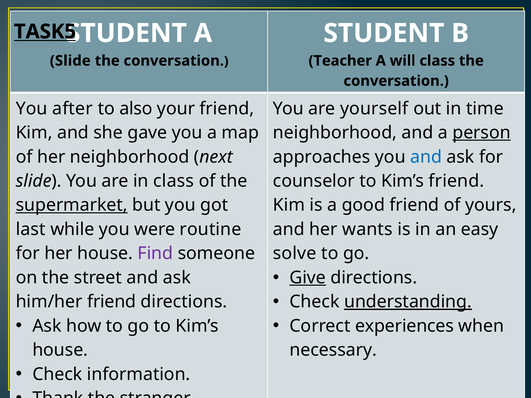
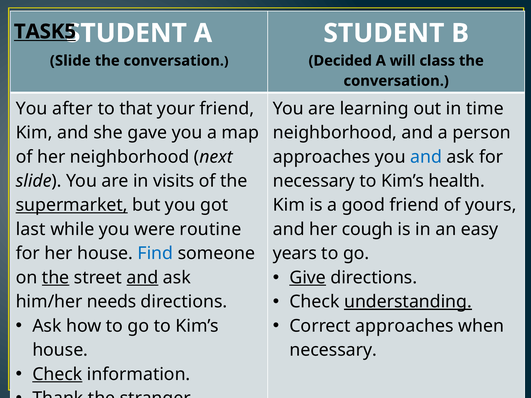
Teacher: Teacher -> Decided (340, 61)
also: also -> that (136, 109)
yourself: yourself -> learning (374, 109)
person underline: present -> none (482, 133)
in class: class -> visits (174, 181)
counselor: counselor -> necessary (314, 181)
Kim’s friend: friend -> health (457, 181)
wants: wants -> cough (368, 229)
Find colour: purple -> blue (155, 254)
solve: solve -> years (295, 254)
the underline: none -> present (56, 278)
and underline: none -> present (142, 278)
him/her friend: friend -> needs (112, 302)
Correct experiences: experiences -> approaches (404, 326)
Check underline: none -> present (57, 374)
